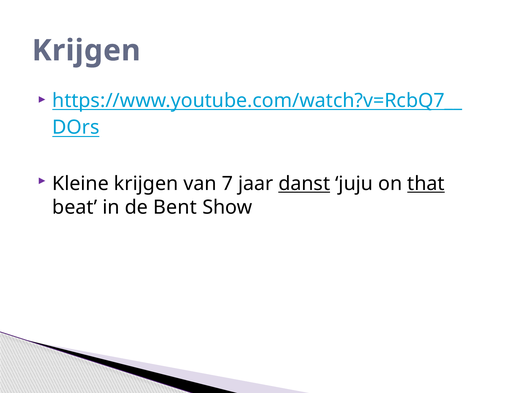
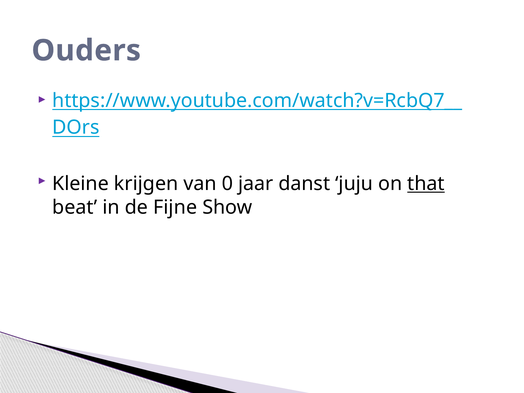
Krijgen: Krijgen -> Ouders (86, 51)
7: 7 -> 0 (227, 184)
danst underline: present -> none (304, 184)
Bent: Bent -> Fijne (175, 207)
